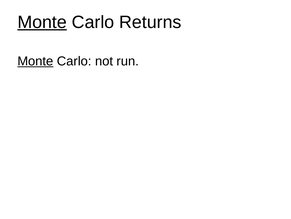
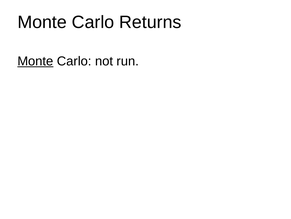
Monte underline: present -> none (42, 22)
